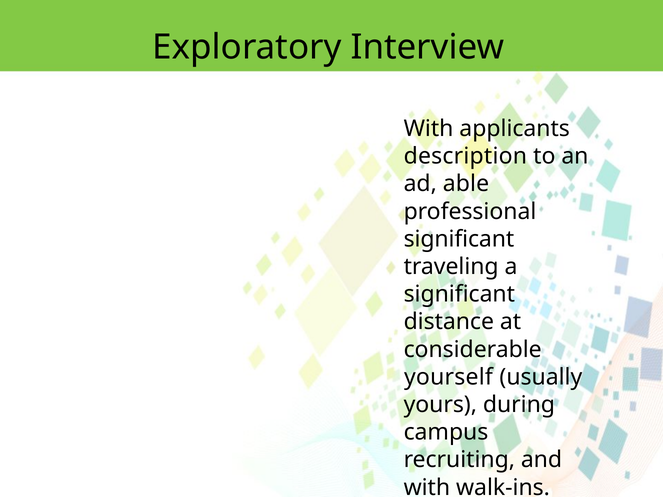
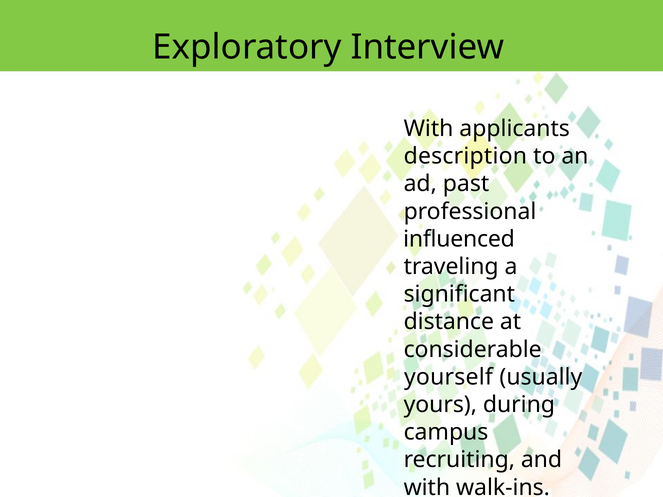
able: able -> past (466, 184)
significant: significant -> influenced (459, 239)
